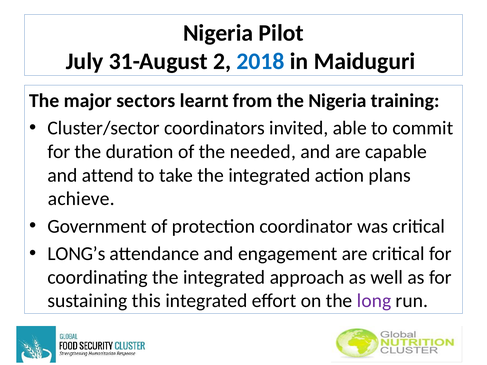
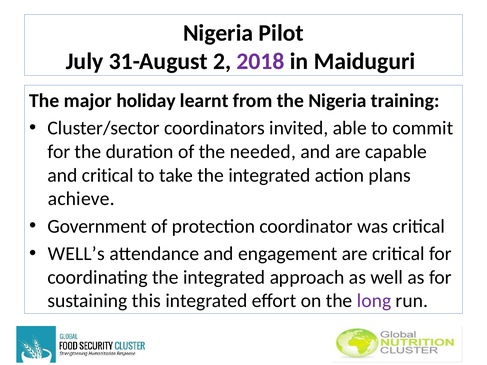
2018 colour: blue -> purple (260, 61)
sectors: sectors -> holiday (146, 101)
and attend: attend -> critical (108, 175)
LONG’s: LONG’s -> WELL’s (76, 254)
